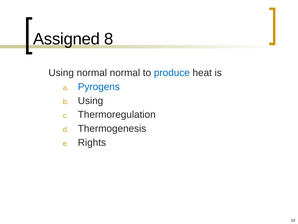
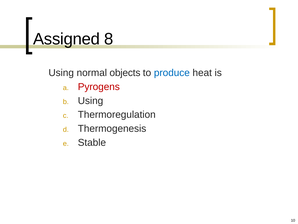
normal normal: normal -> objects (125, 73)
Pyrogens colour: blue -> red (99, 87)
Rights: Rights -> Stable (92, 142)
